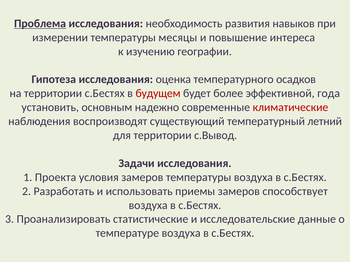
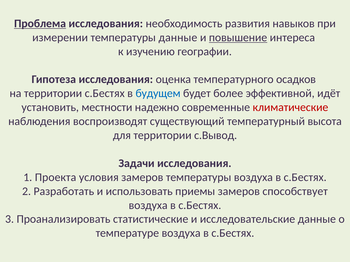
температуры месяцы: месяцы -> данные (178, 38)
повышение underline: none -> present (238, 38)
будущем colour: red -> blue (158, 94)
года: года -> идёт (329, 94)
основным: основным -> местности (107, 108)
летний: летний -> высота (325, 122)
